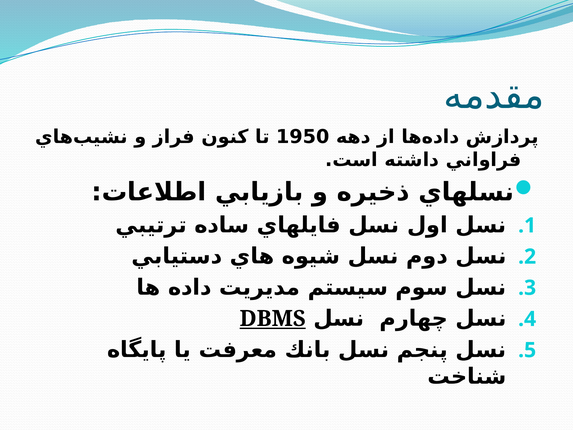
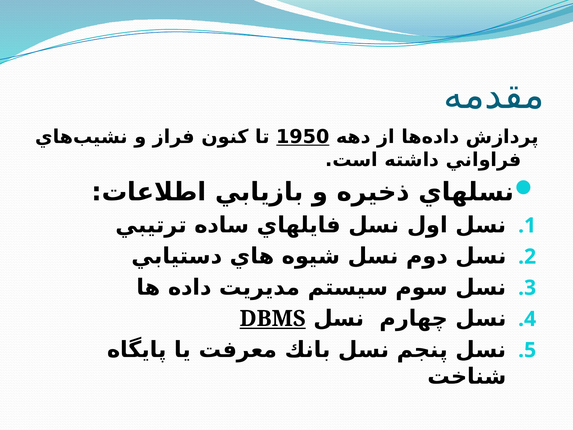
1950 underline: none -> present (303, 137)
